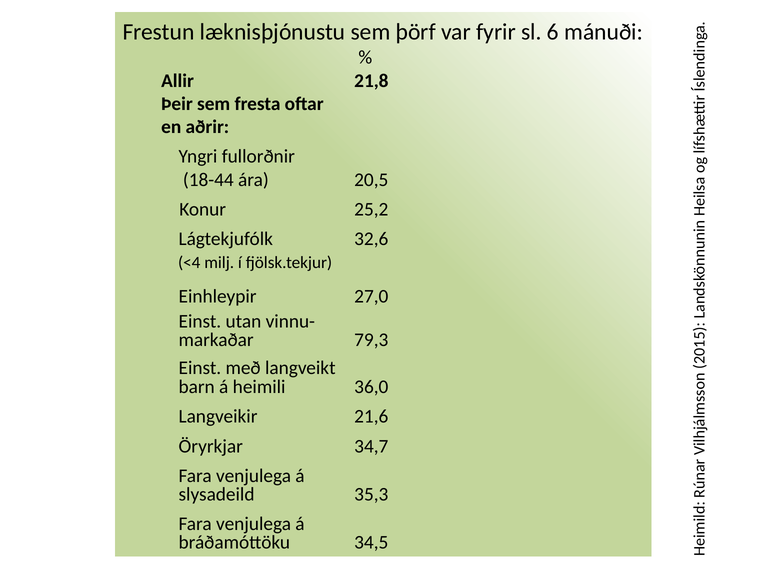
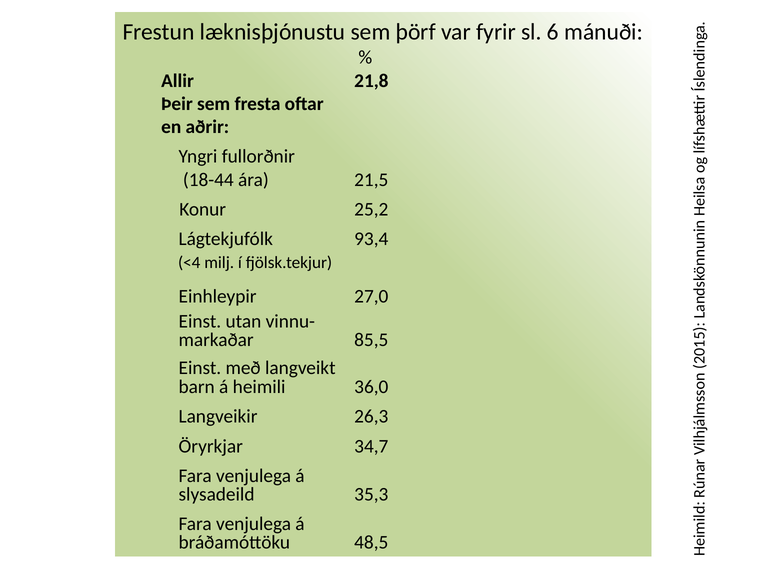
20,5: 20,5 -> 21,5 (371, 180)
32,6: 32,6 -> 93,4 (371, 239)
79,3: 79,3 -> 85,5 (371, 340)
21,6: 21,6 -> 26,3 (371, 417)
34,5: 34,5 -> 48,5 (371, 543)
